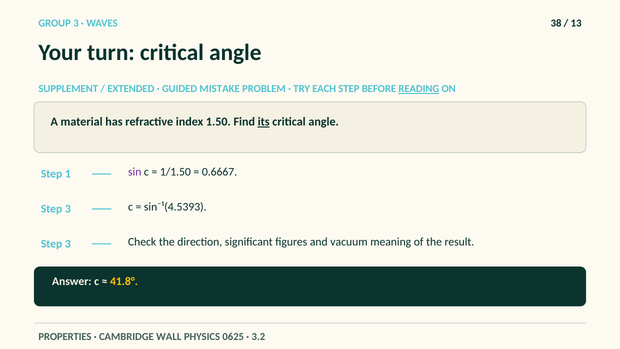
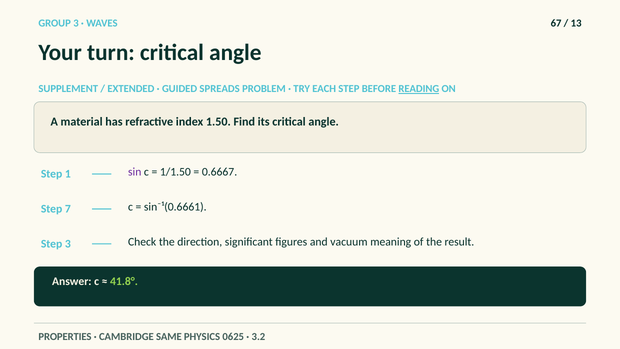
38: 38 -> 67 (556, 23)
MISTAKE: MISTAKE -> SPREADS (220, 89)
its underline: present -> none (264, 122)
3: 3 -> 7 (68, 209)
sin⁻¹(4.5393: sin⁻¹(4.5393 -> sin⁻¹(0.6661 (175, 207)
41.8° colour: yellow -> light green (124, 281)
WALL: WALL -> SAME (169, 336)
